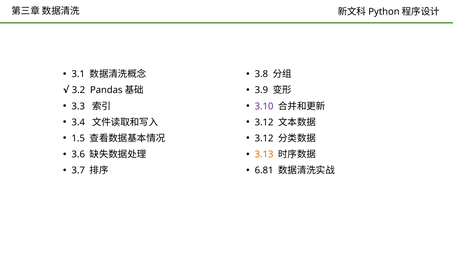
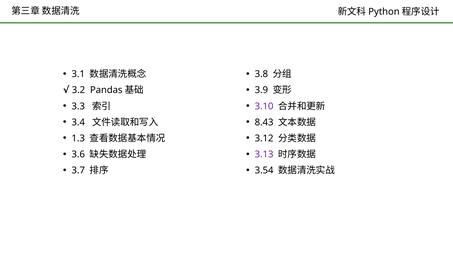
3.12: 3.12 -> 8.43 (264, 122)
1.5: 1.5 -> 1.3 (78, 138)
3.13 colour: orange -> purple (264, 154)
6.81: 6.81 -> 3.54 (264, 170)
